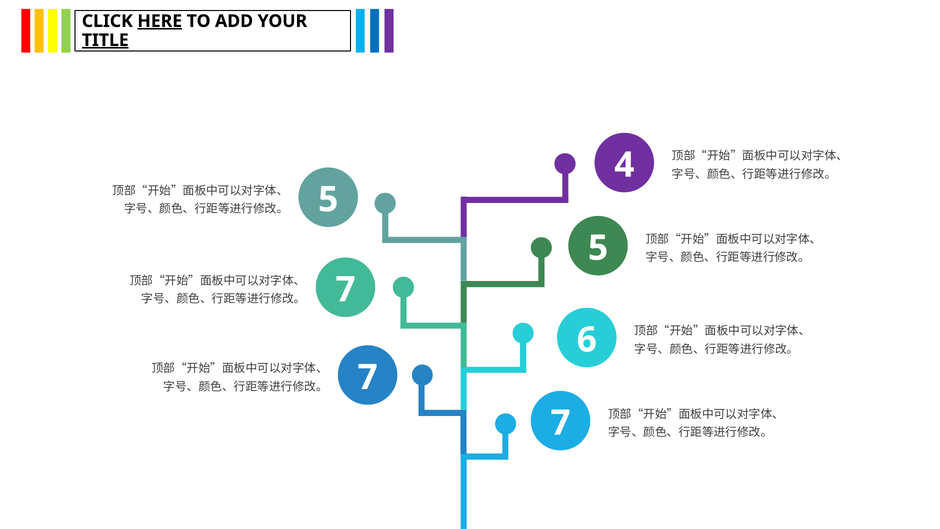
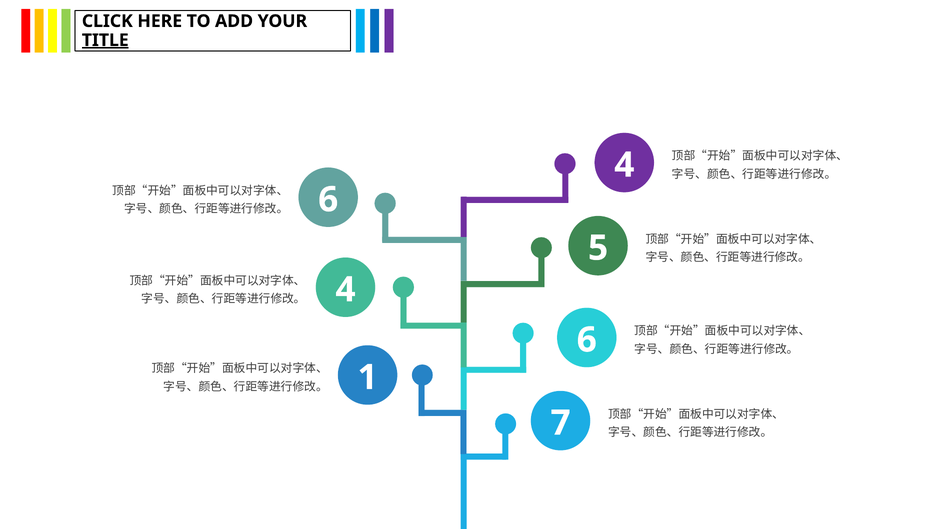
HERE underline: present -> none (160, 21)
5: 5 -> 6 (328, 200)
7: 7 -> 4 (346, 290)
7: 7 -> 1 (368, 377)
